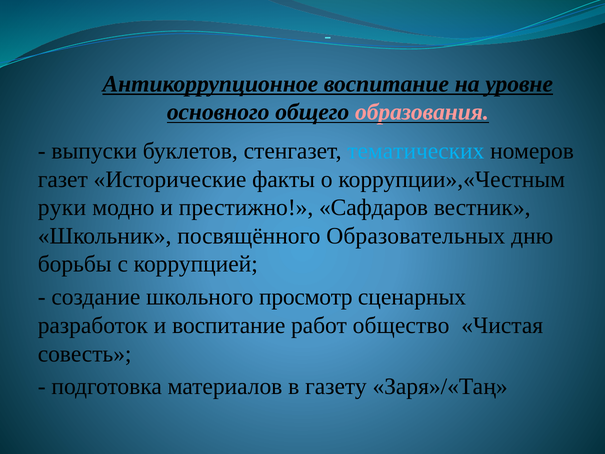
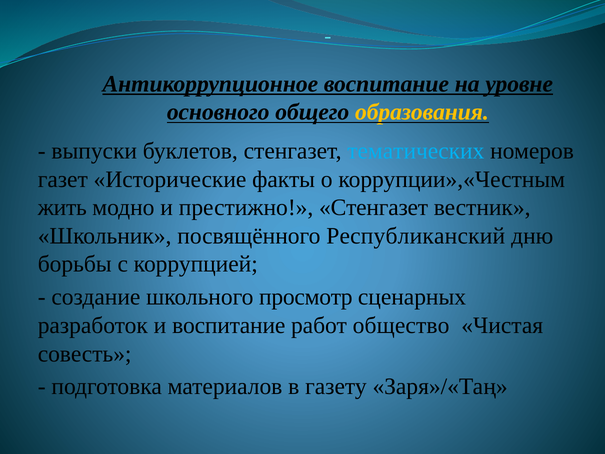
образования colour: pink -> yellow (422, 112)
руки: руки -> жить (62, 208)
престижно Сафдаров: Сафдаров -> Стенгазет (374, 208)
Образовательных: Образовательных -> Республиканский (416, 236)
